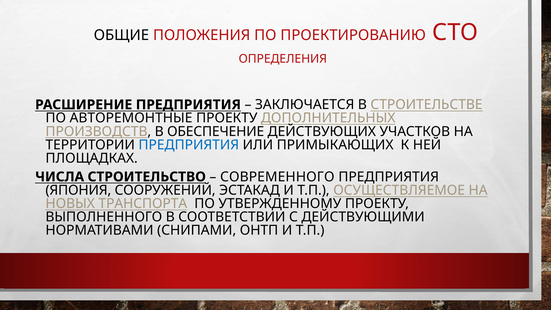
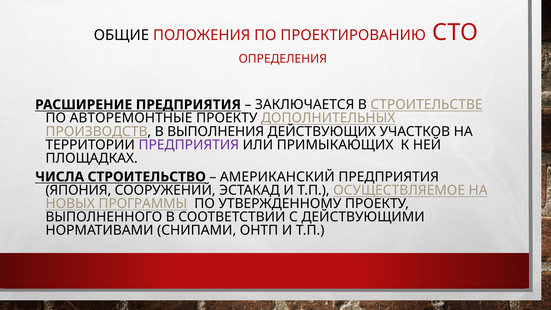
ОБЕСПЕЧЕНИЕ: ОБЕСПЕЧЕНИЕ -> ВЫПОЛНЕНИЯ (216, 131)
ПРЕДПРИЯТИЯ colour: blue -> purple (189, 145)
СОВРЕМЕННОГО: СОВРЕМЕННОГО -> АМЕРИКАНСКИЙ (277, 177)
ТРАНСПОРТА: ТРАНСПОРТА -> ПРОГРАММЫ (143, 204)
